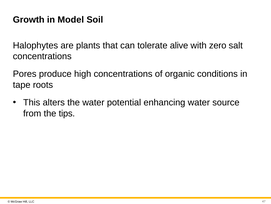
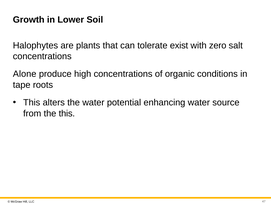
Model: Model -> Lower (71, 20)
alive: alive -> exist (179, 45)
Pores: Pores -> Alone (25, 74)
the tips: tips -> this (67, 113)
